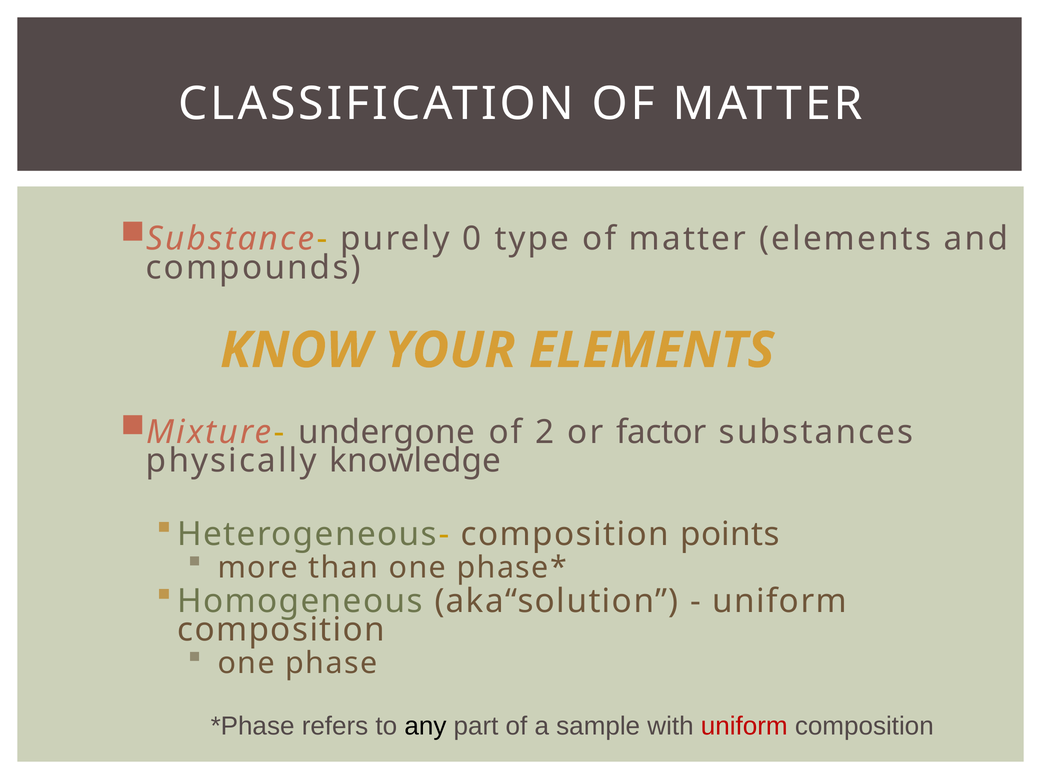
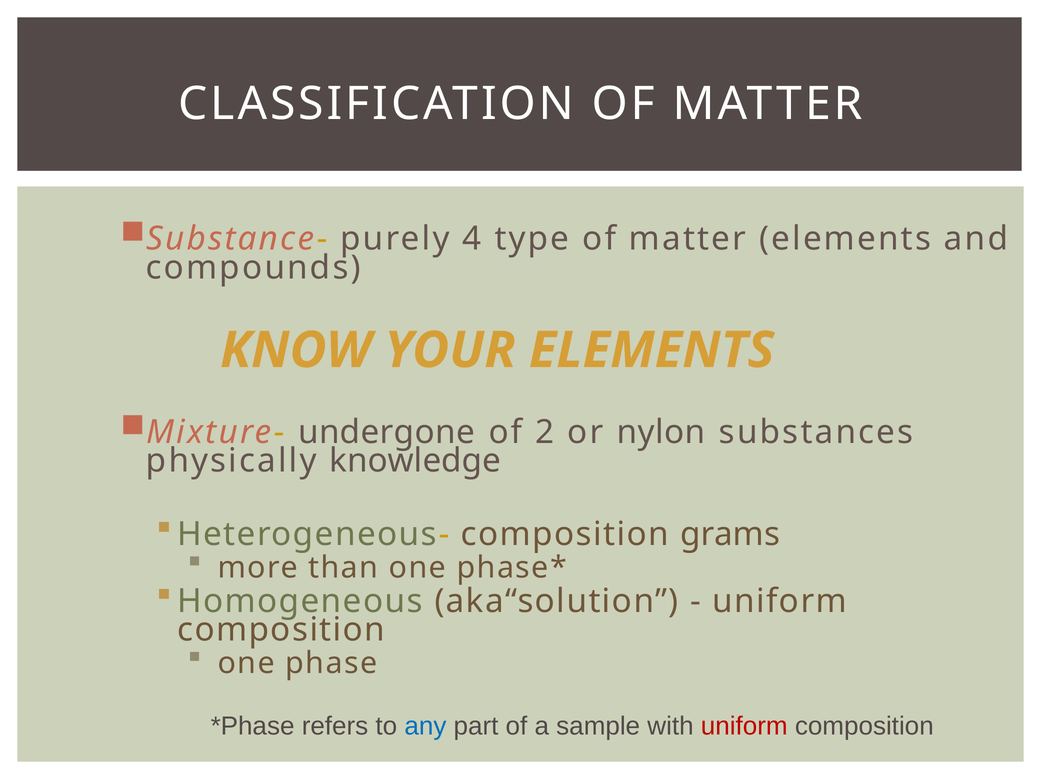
0: 0 -> 4 (472, 239)
factor: factor -> nylon (661, 432)
points: points -> grams (730, 534)
any colour: black -> blue (425, 726)
